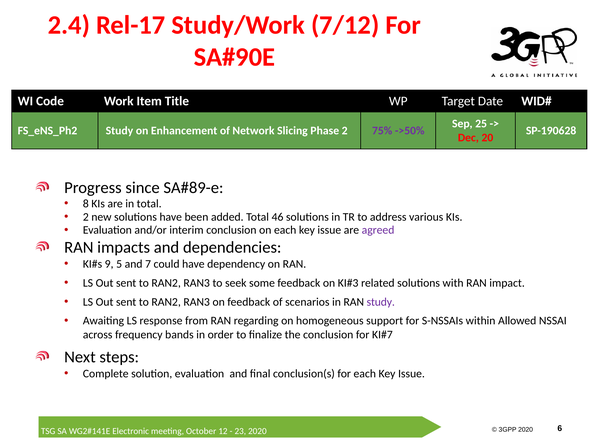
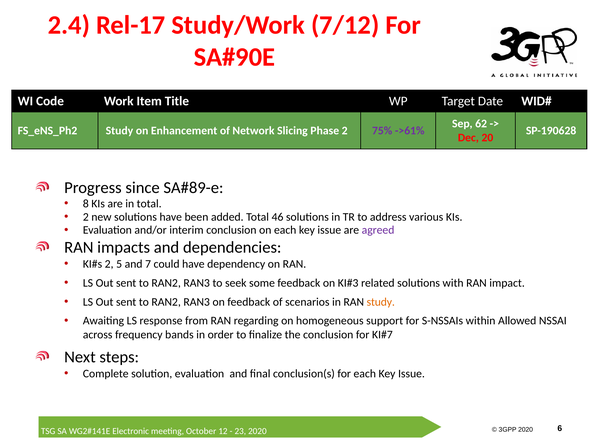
25: 25 -> 62 (481, 124)
->50%: ->50% -> ->61% (410, 131)
9: 9 -> 2 (109, 264)
study colour: purple -> orange (381, 302)
